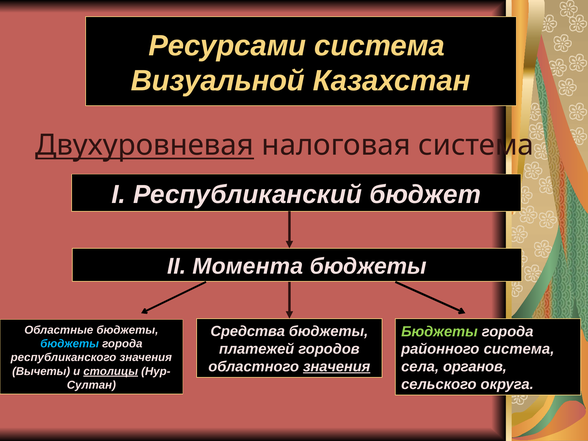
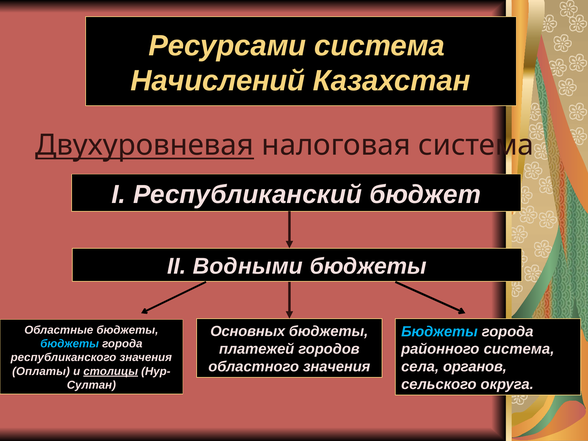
Визуальной: Визуальной -> Начислений (218, 81)
Момента: Момента -> Водными (248, 266)
Средства: Средства -> Основных (248, 331)
Бюджеты colour: light green -> light blue (439, 331)
значения underline: present -> none (337, 367)
Вычеты: Вычеты -> Оплаты (41, 371)
